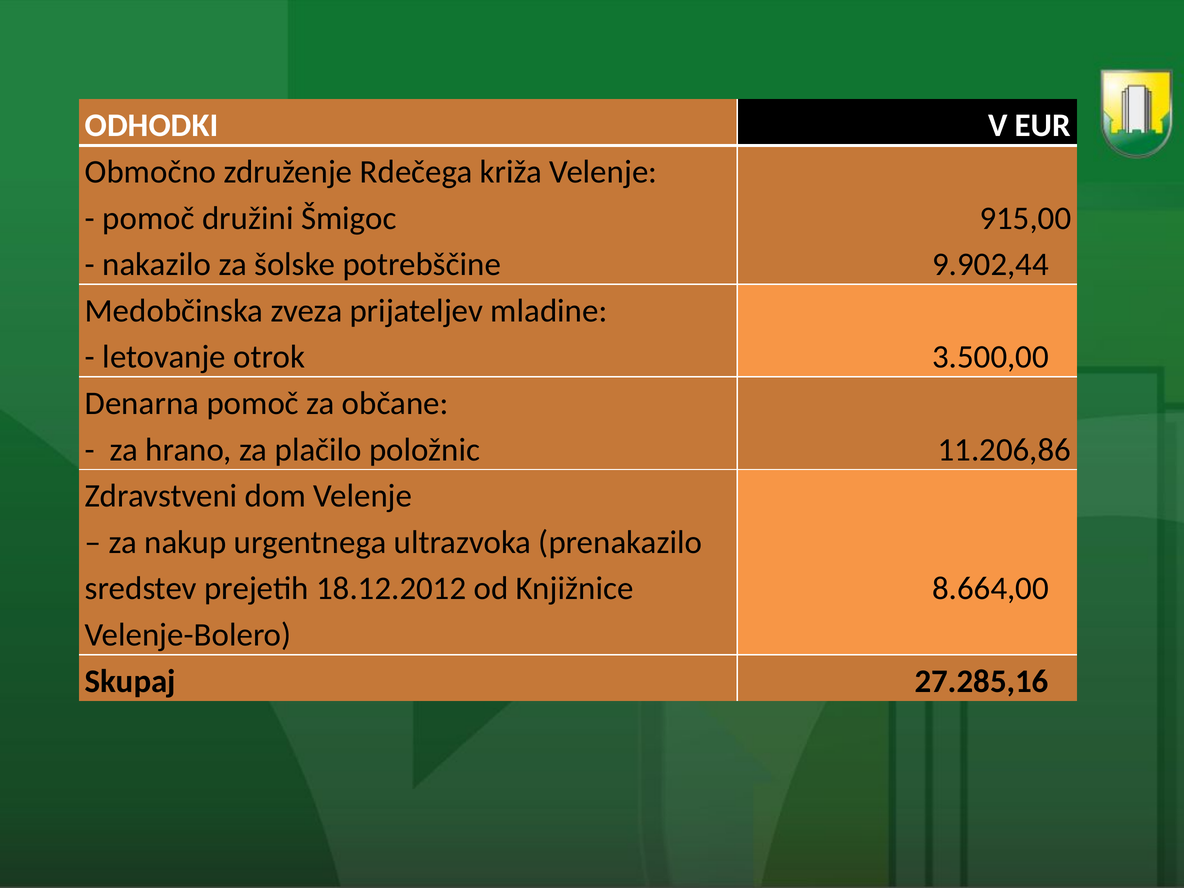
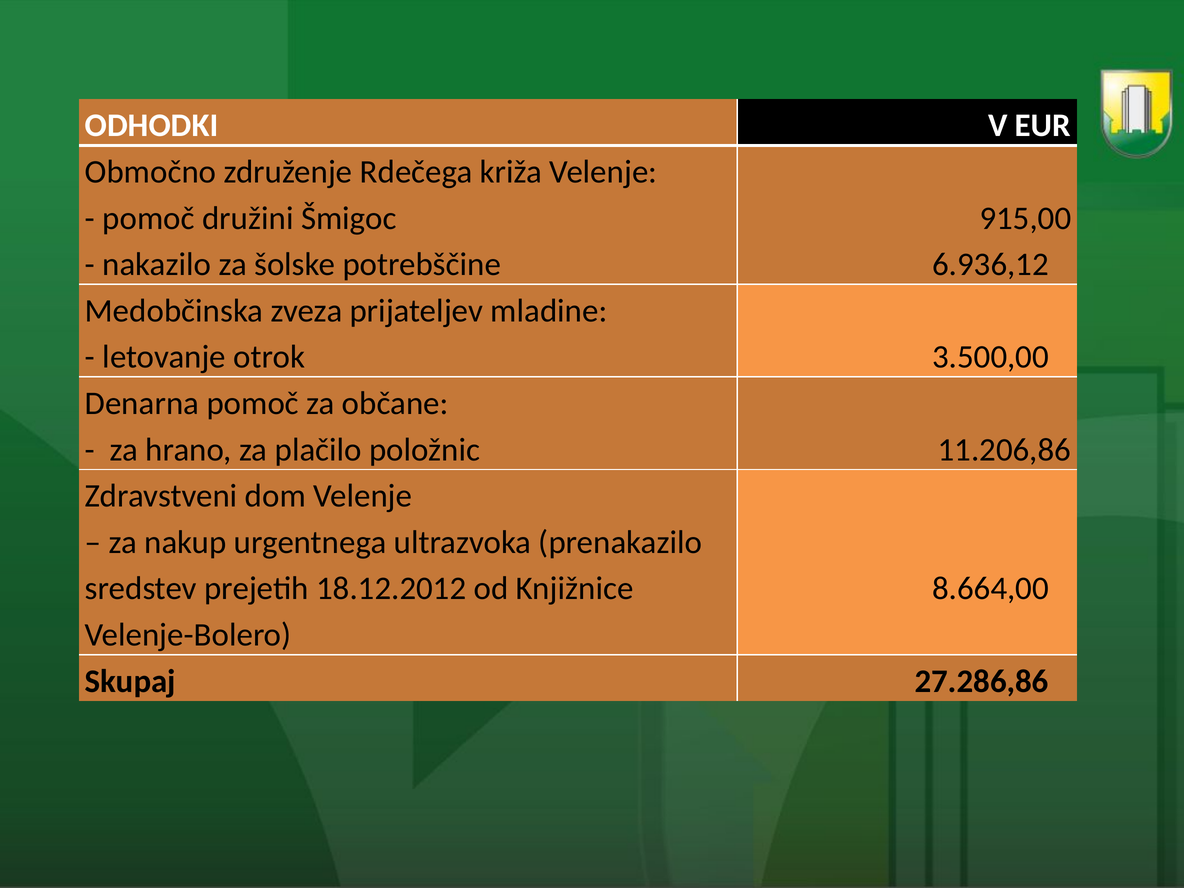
9.902,44: 9.902,44 -> 6.936,12 (990, 264)
27.285,16: 27.285,16 -> 27.286,86 (982, 681)
